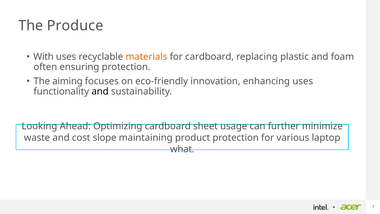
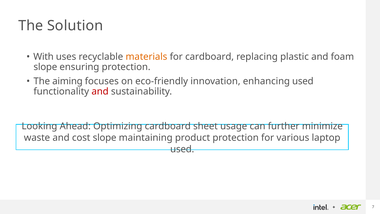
Produce: Produce -> Solution (75, 26)
often: often -> slope (45, 67)
enhancing uses: uses -> used (303, 81)
and colour: black -> red (100, 91)
what: what -> used (182, 149)
